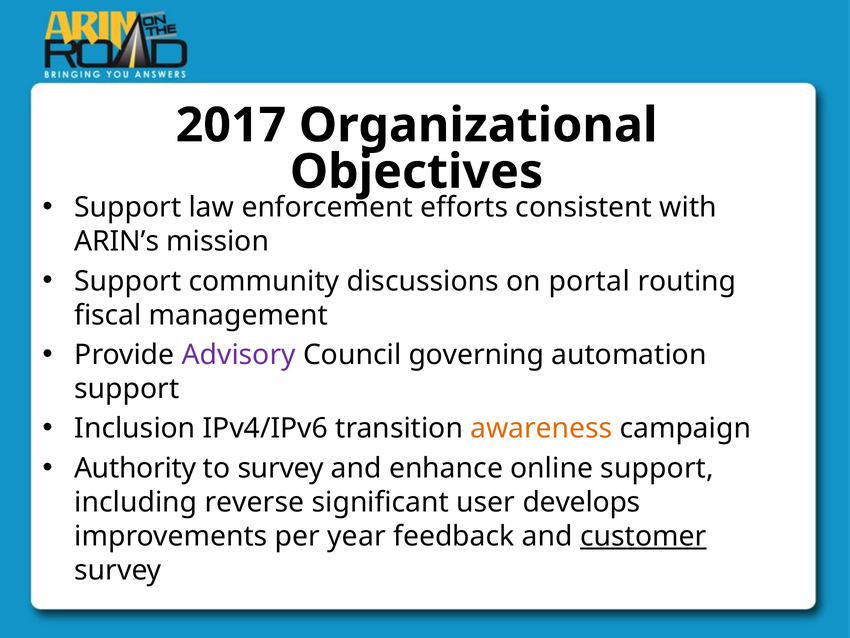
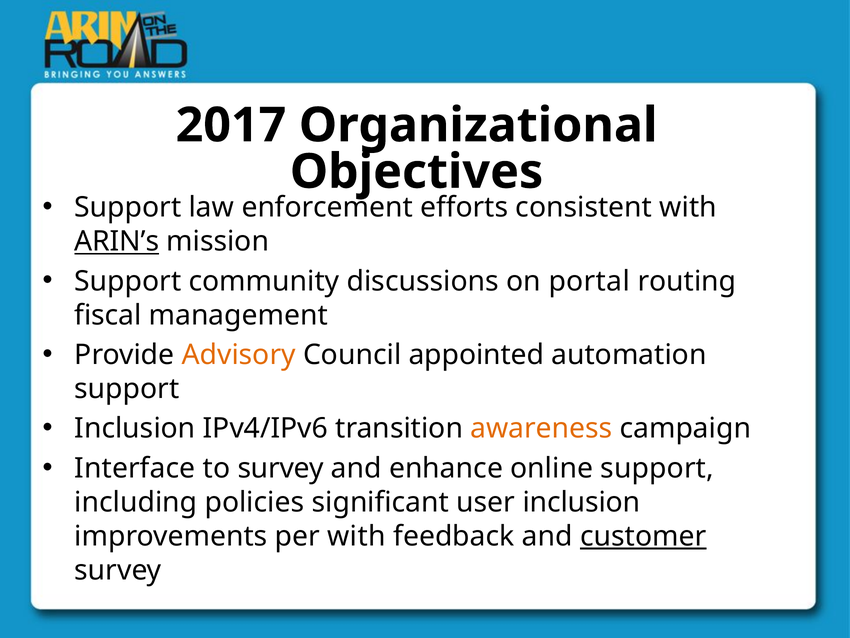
ARIN’s underline: none -> present (117, 241)
Advisory colour: purple -> orange (239, 355)
governing: governing -> appointed (476, 355)
Authority: Authority -> Interface (135, 468)
reverse: reverse -> policies (254, 502)
user develops: develops -> inclusion (581, 502)
per year: year -> with (357, 536)
